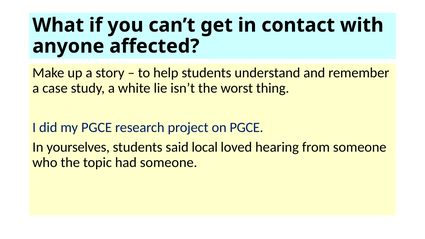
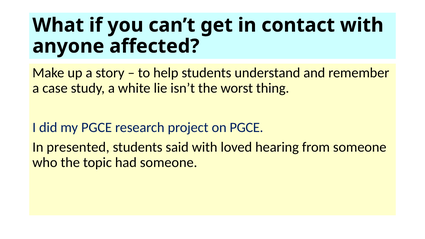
yourselves: yourselves -> presented (78, 147)
said local: local -> with (205, 147)
